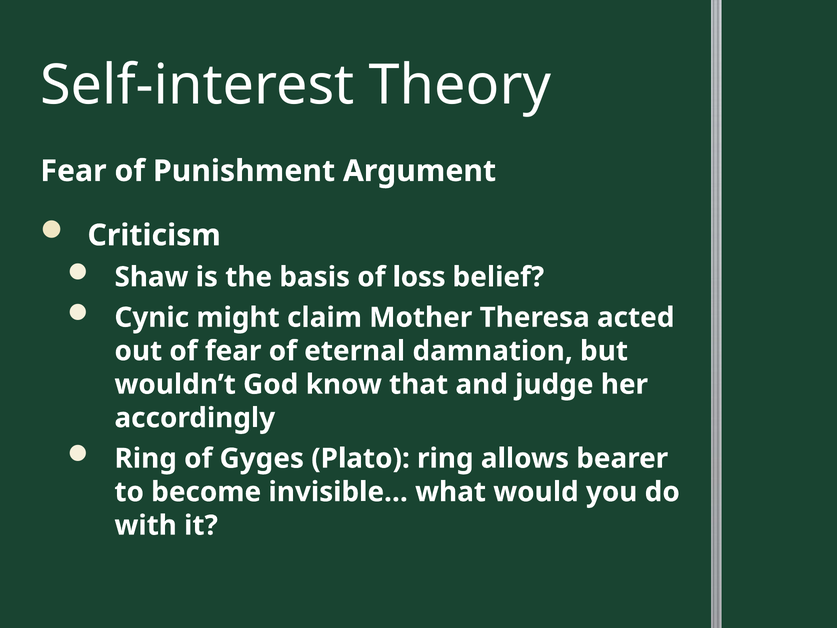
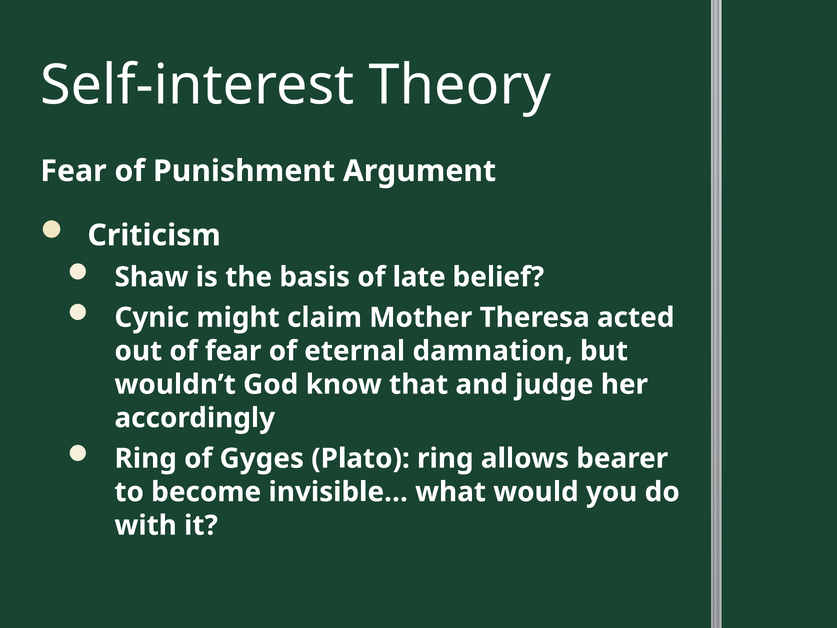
loss: loss -> late (419, 277)
